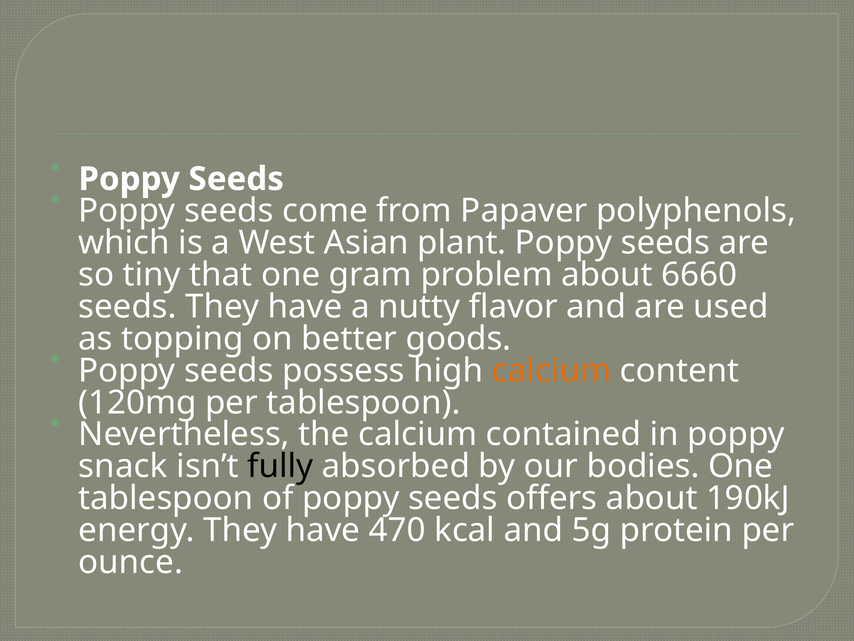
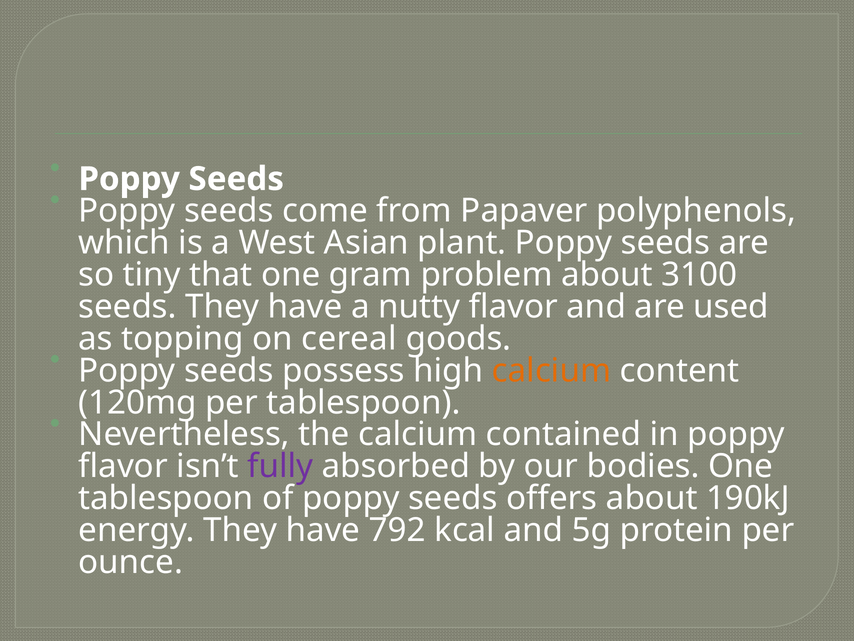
6660: 6660 -> 3100 (699, 275)
better: better -> cereal (349, 338)
snack: snack -> flavor (123, 466)
fully colour: black -> purple (280, 466)
470: 470 -> 792 (397, 530)
